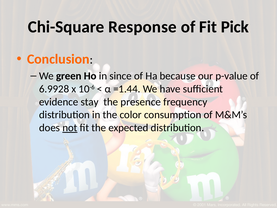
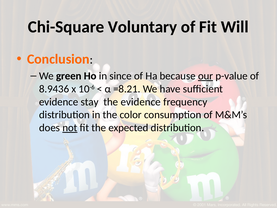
Response: Response -> Voluntary (143, 27)
Pick: Pick -> Will (235, 27)
our underline: none -> present (206, 76)
6.9928: 6.9928 -> 8.9436 (54, 89)
=1.44: =1.44 -> =8.21 (127, 89)
the presence: presence -> evidence (141, 102)
